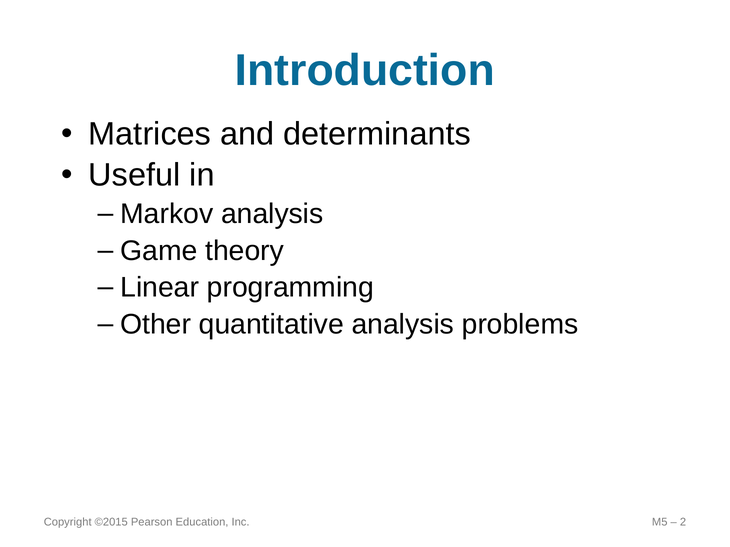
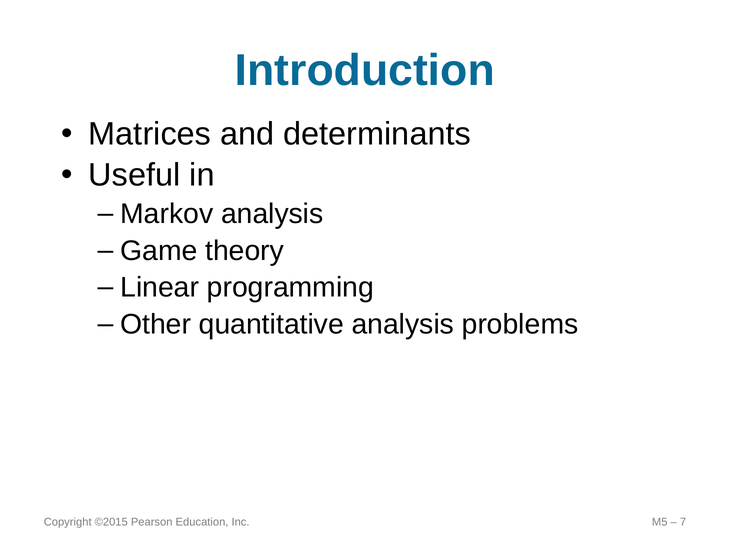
2: 2 -> 7 (683, 523)
